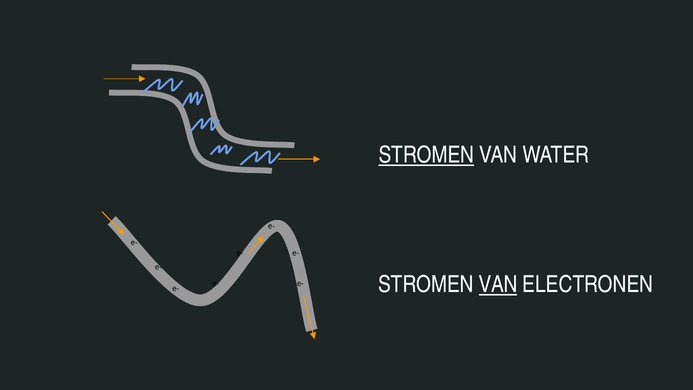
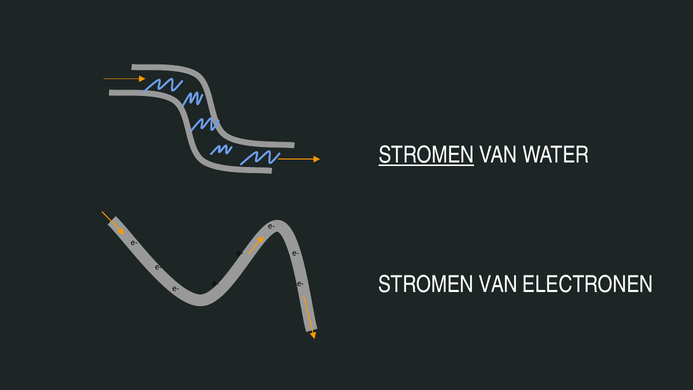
VAN underline: present -> none (498, 285)
